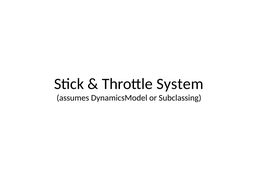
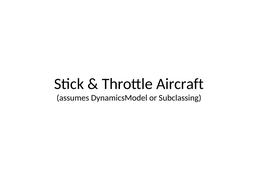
System: System -> Aircraft (180, 84)
